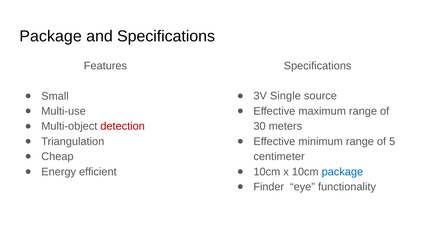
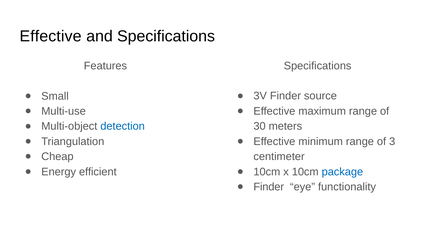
Package: Package -> Effective (51, 36)
3V Single: Single -> Finder (285, 96)
detection colour: red -> blue (123, 126)
5: 5 -> 3 (392, 141)
